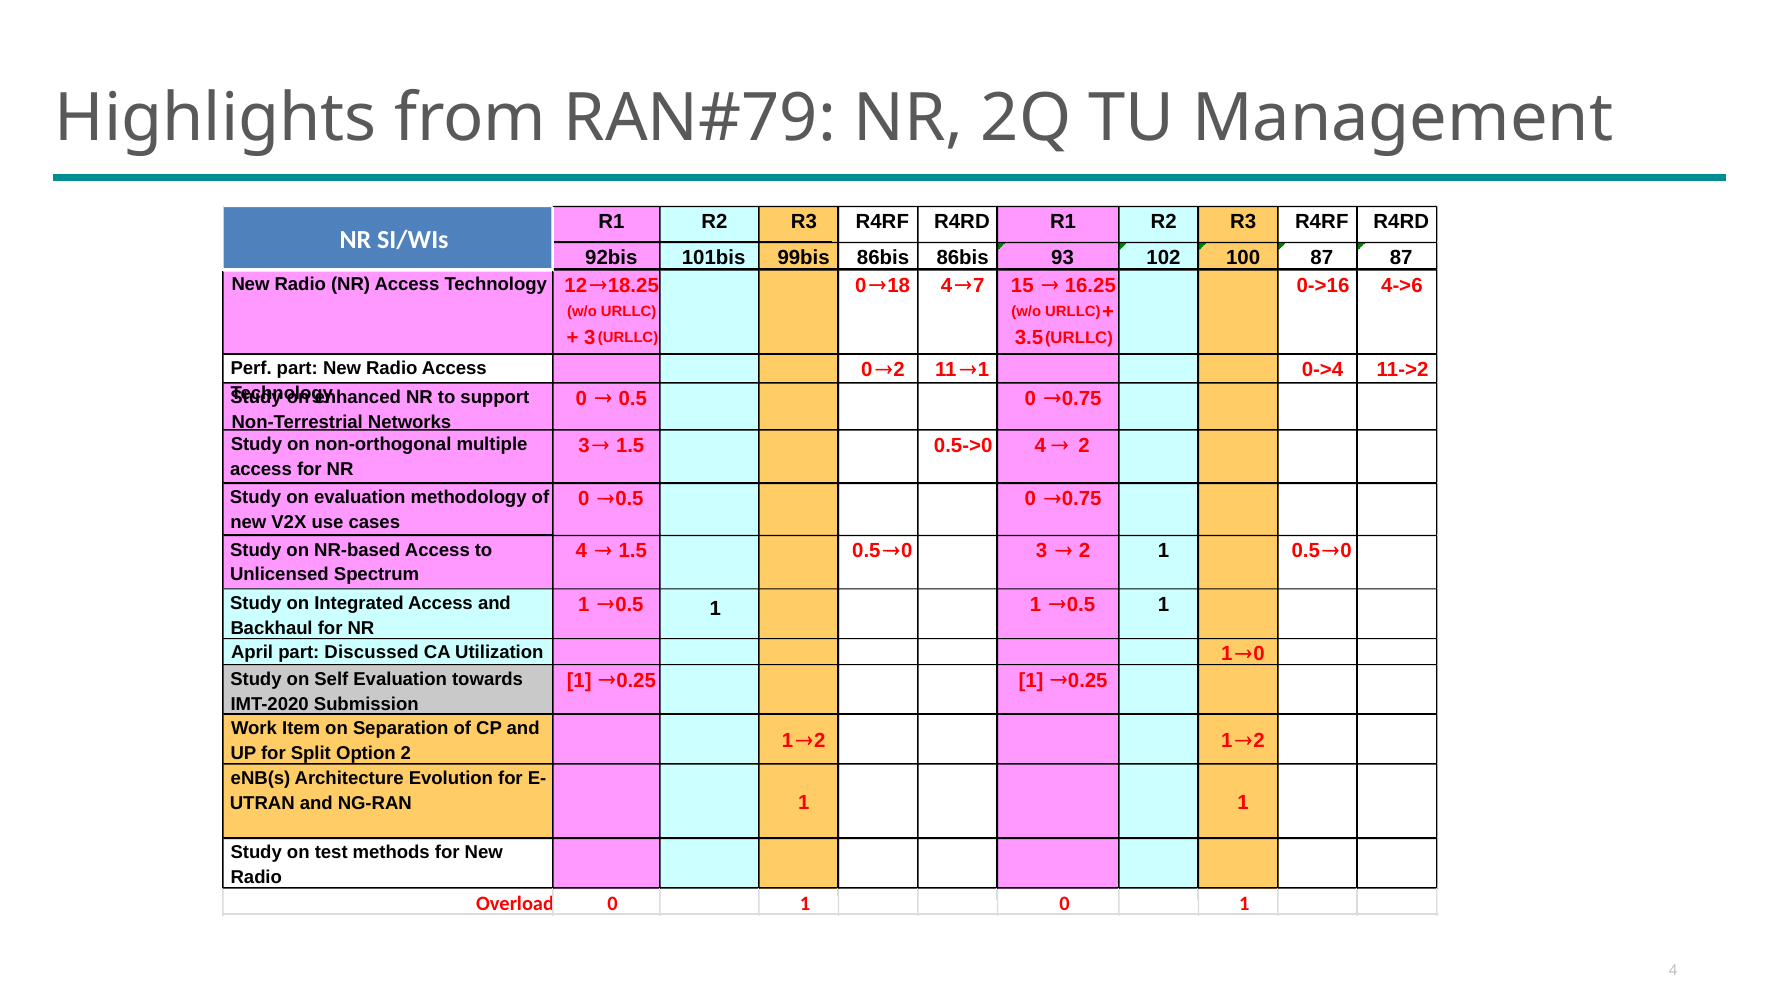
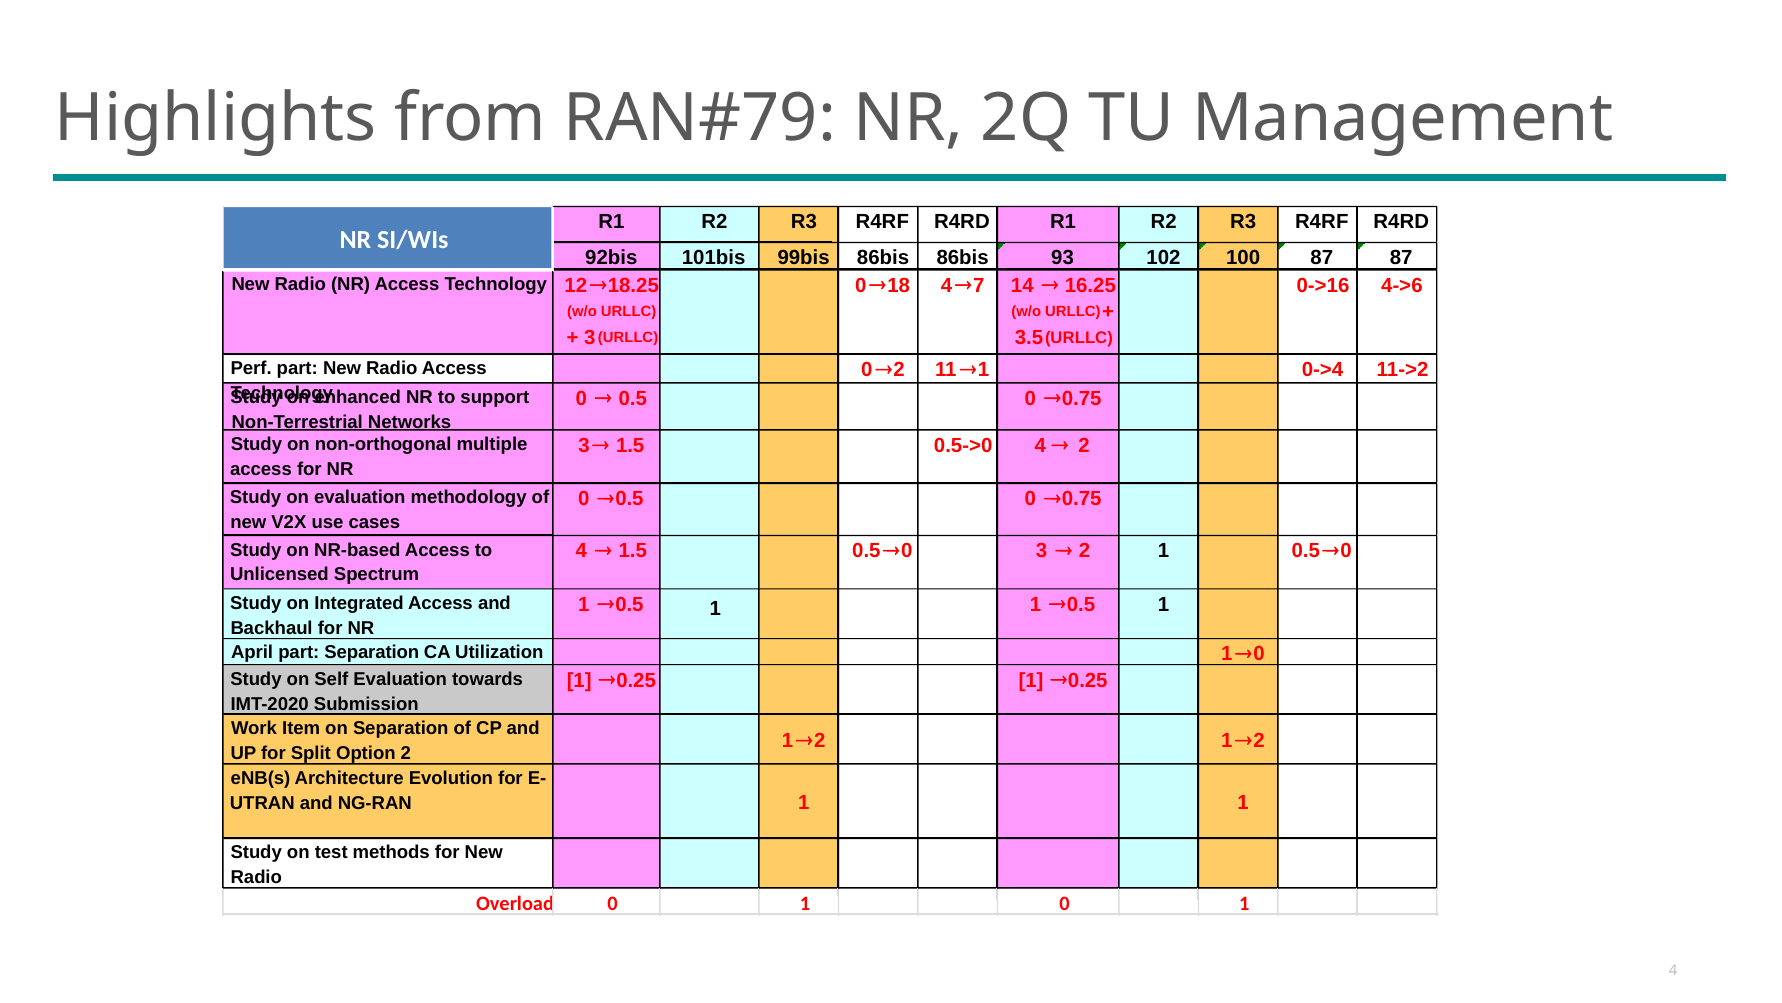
15: 15 -> 14 (1022, 285)
part Discussed: Discussed -> Separation (372, 653)
